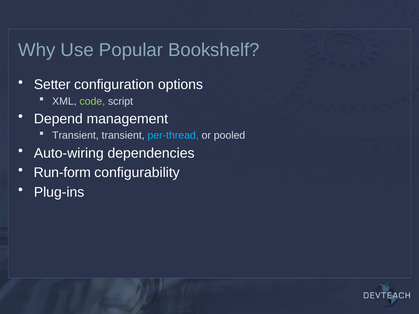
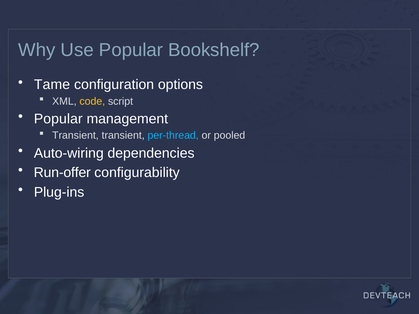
Setter: Setter -> Tame (52, 85)
code colour: light green -> yellow (92, 101)
Depend: Depend -> Popular (58, 119)
Run-form: Run-form -> Run-offer (62, 173)
